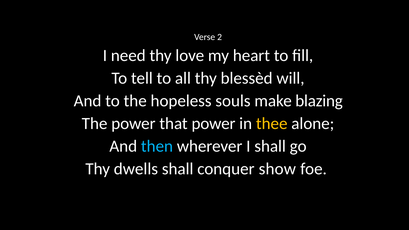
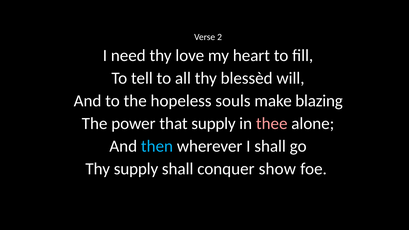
that power: power -> supply (214, 124)
thee colour: yellow -> pink (272, 124)
Thy dwells: dwells -> supply (136, 169)
